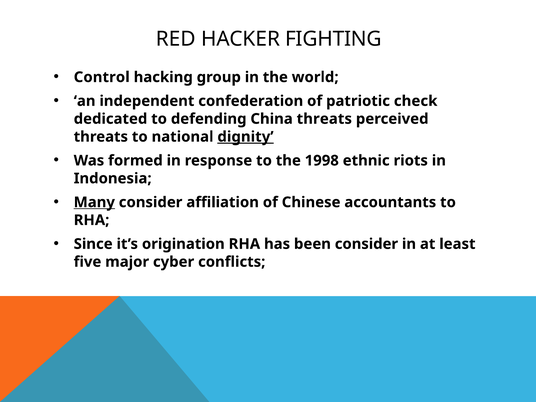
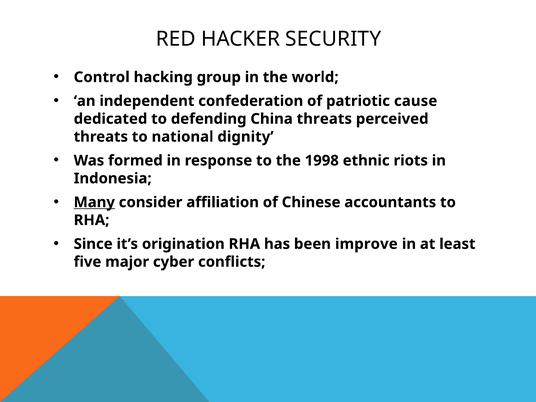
FIGHTING: FIGHTING -> SECURITY (333, 39)
check: check -> cause (416, 101)
dignity underline: present -> none (246, 137)
been consider: consider -> improve (366, 244)
